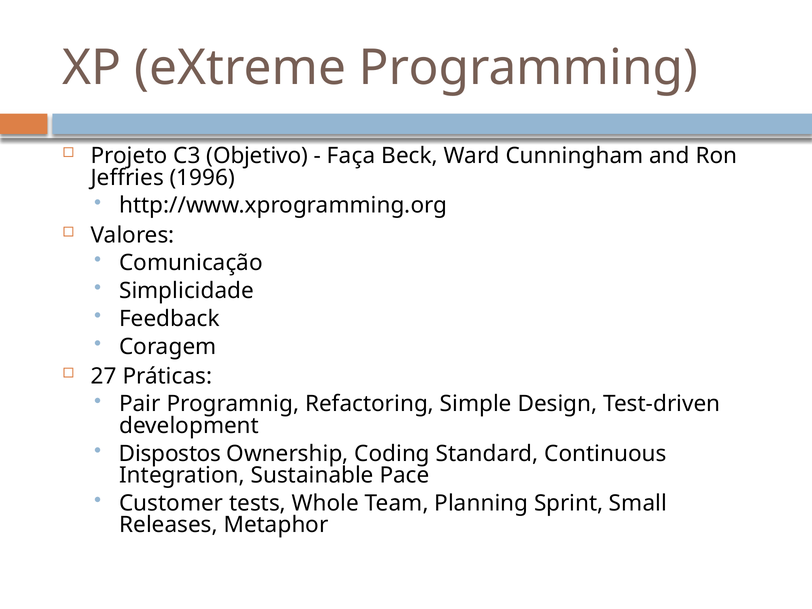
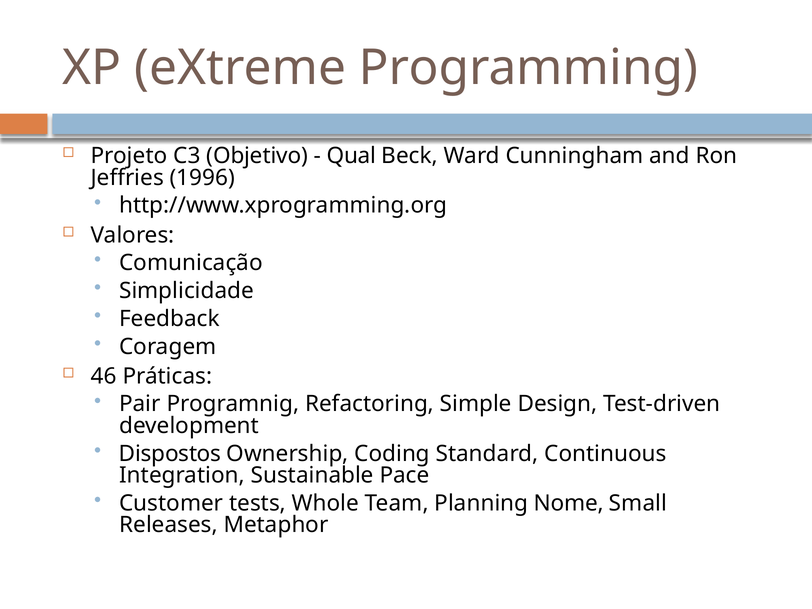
Faça: Faça -> Qual (351, 156)
27: 27 -> 46 (104, 376)
Sprint: Sprint -> Nome (569, 503)
